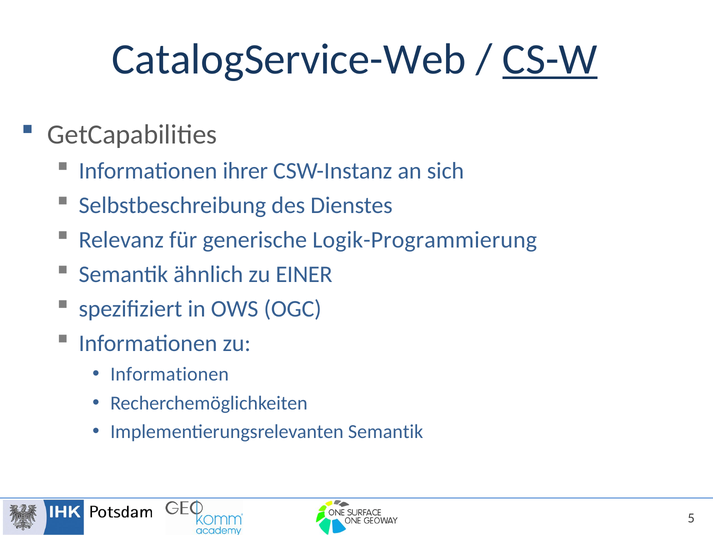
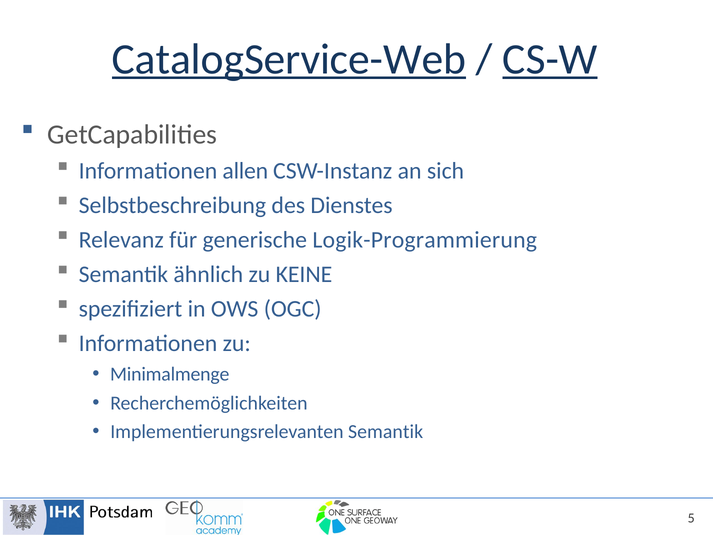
CatalogService-Web underline: none -> present (289, 59)
ihrer: ihrer -> allen (245, 171)
EINER: EINER -> KEINE (304, 274)
Informationen: Informationen -> Minimalmenge (170, 374)
